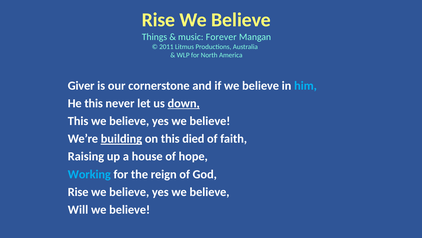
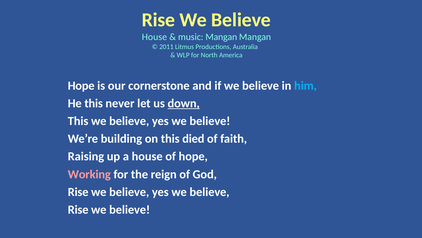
Things: Things -> House (154, 37)
music Forever: Forever -> Mangan (221, 37)
Giver: Giver -> Hope (81, 86)
building underline: present -> none (121, 139)
Working colour: light blue -> pink (89, 174)
Will: Will -> Rise (78, 209)
